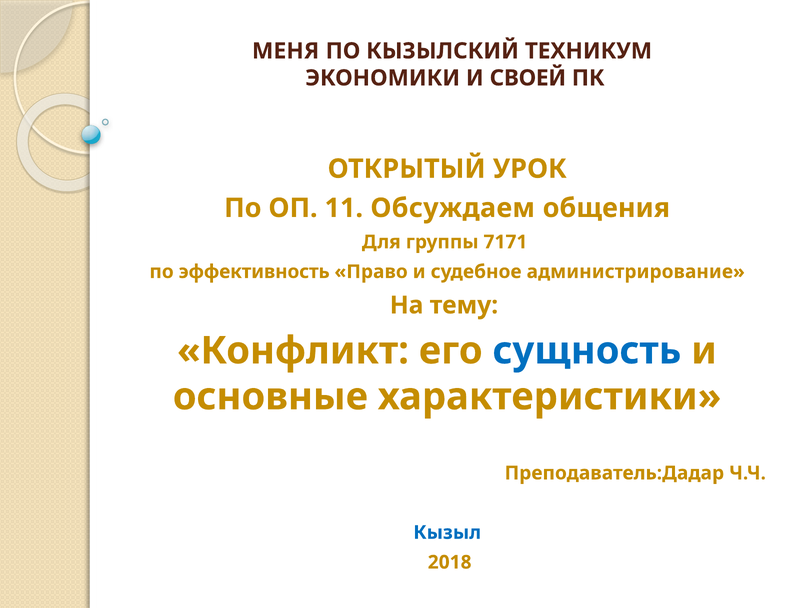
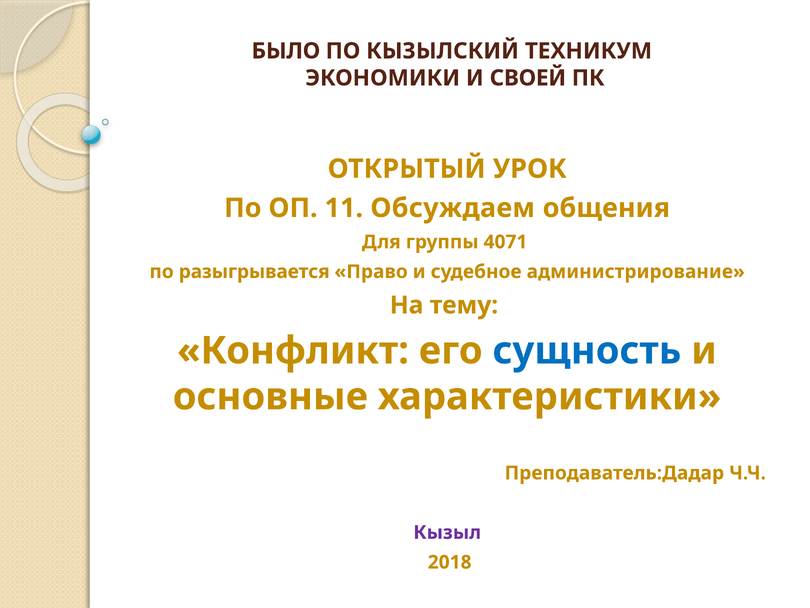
МЕНЯ: МЕНЯ -> БЫЛО (286, 51)
7171: 7171 -> 4071 (505, 242)
эффективность: эффективность -> разыгрывается (254, 272)
Кызыл colour: blue -> purple (447, 532)
